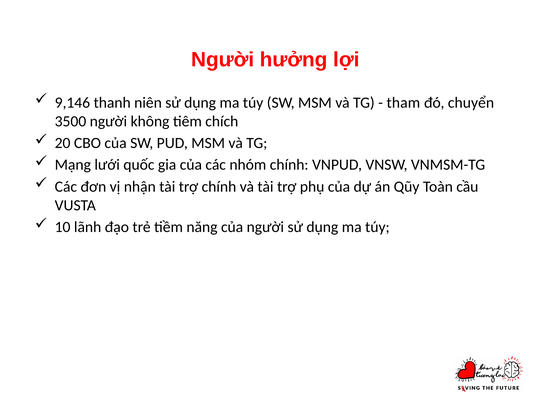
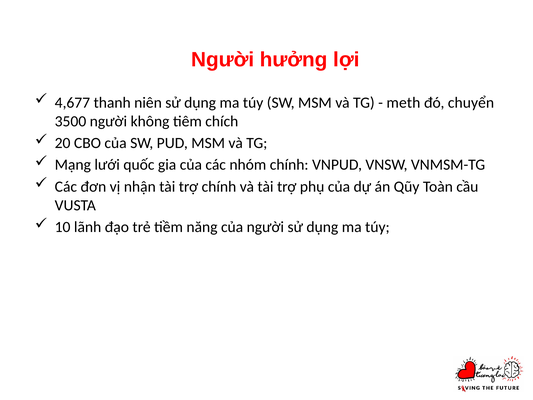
9,146: 9,146 -> 4,677 (72, 103)
tham: tham -> meth (403, 103)
